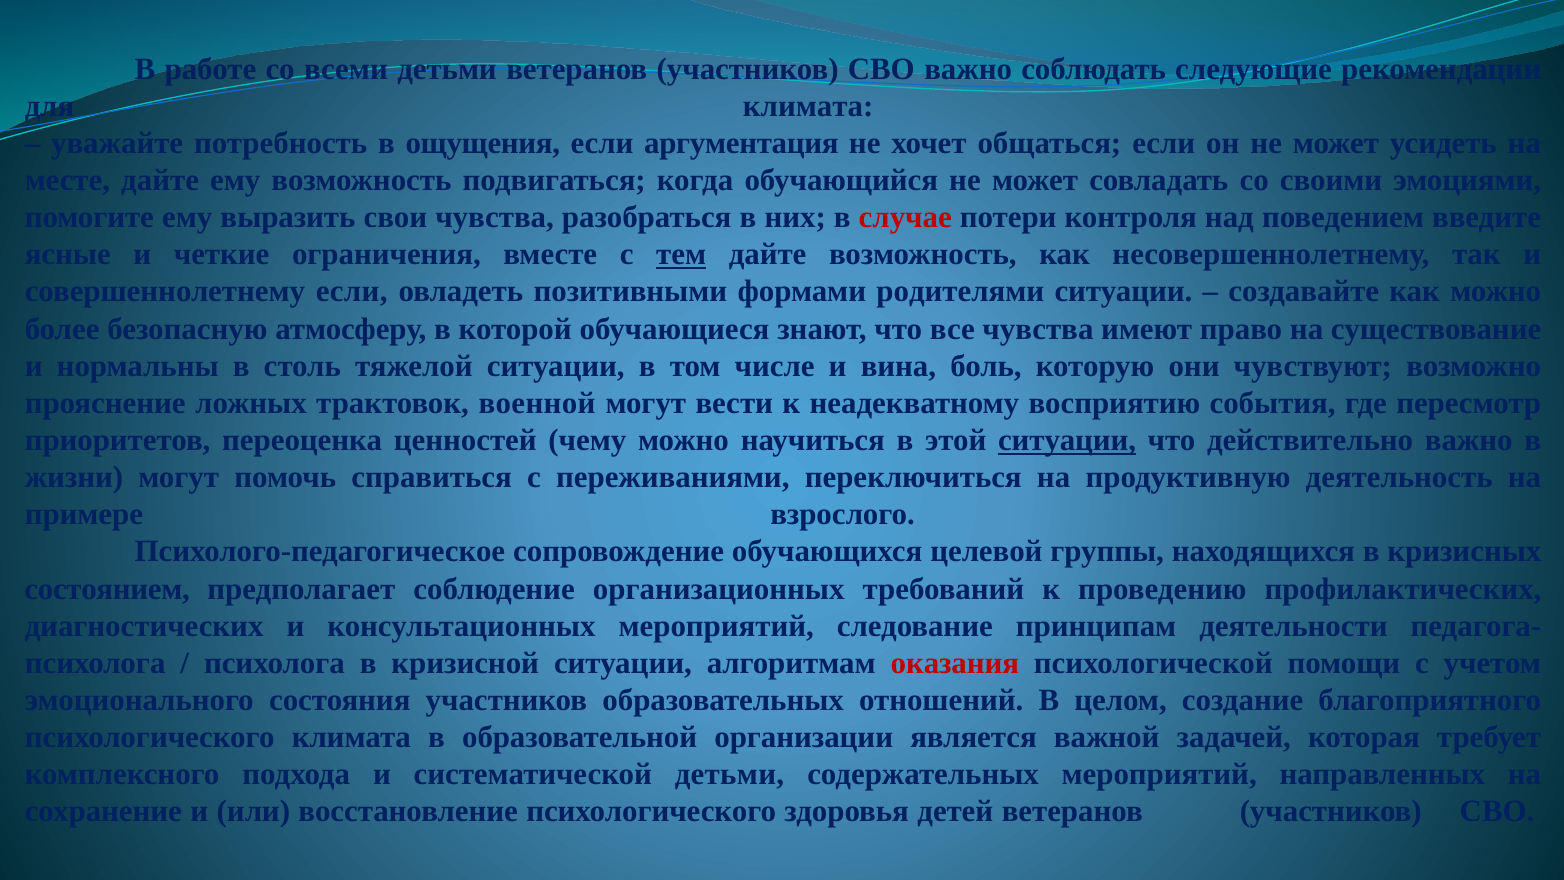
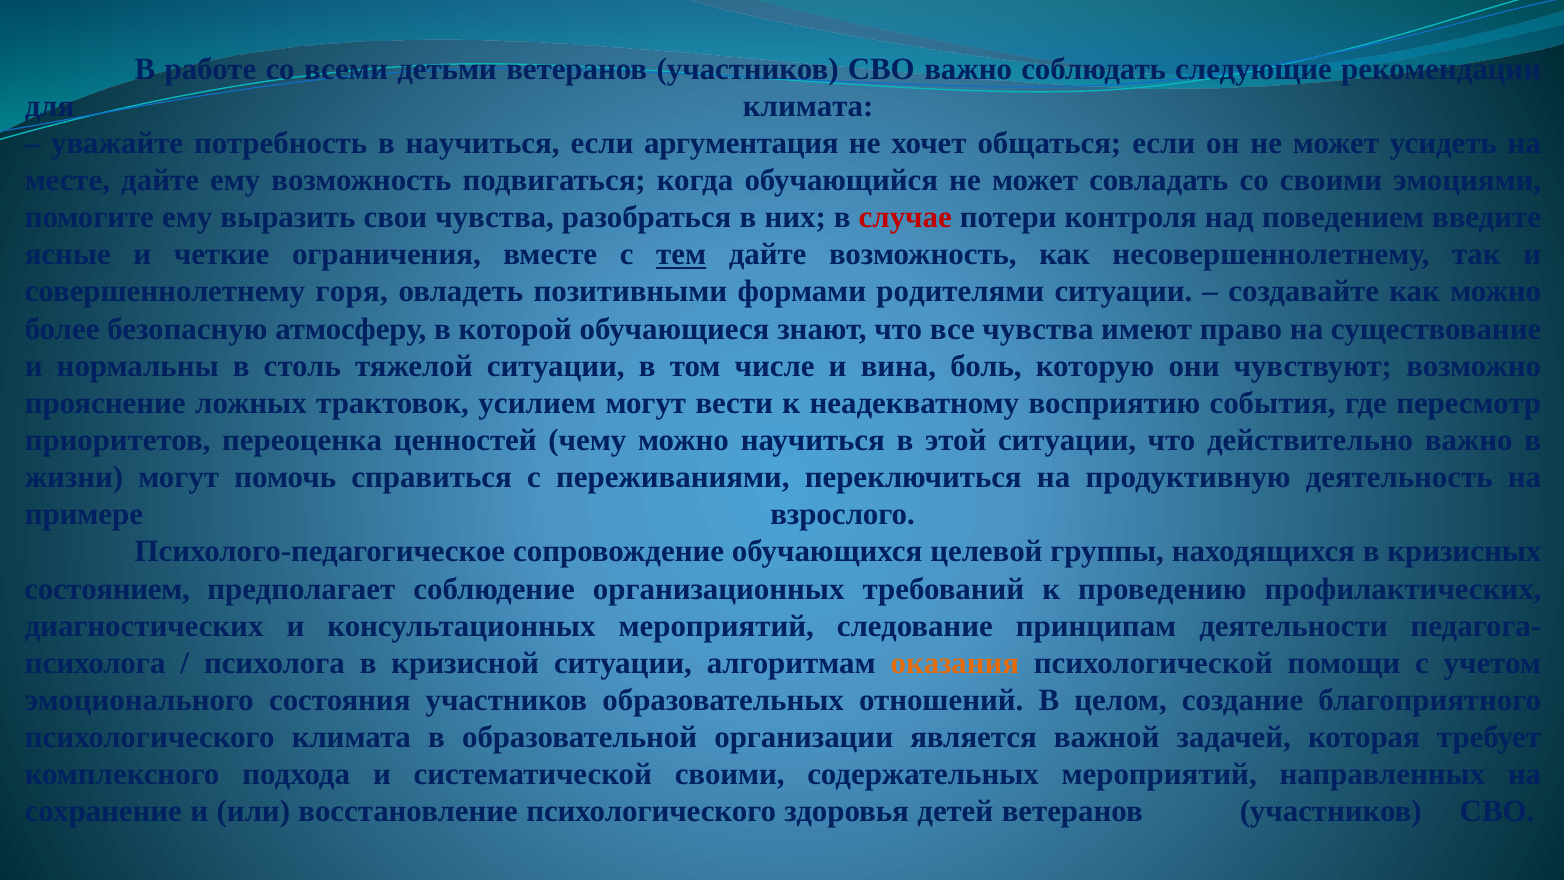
в ощущения: ощущения -> научиться (483, 143)
совершеннолетнему если: если -> горя (352, 292)
военной: военной -> усилием (537, 403)
ситуации underline: present -> none (1067, 440)
оказания colour: red -> orange (955, 663)
систематической детьми: детьми -> своими (730, 774)
